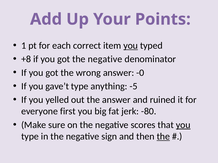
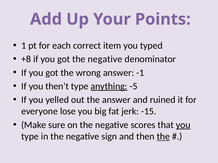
you underline: present -> none (131, 46)
-0: -0 -> -1 (140, 73)
gave’t: gave’t -> then’t (57, 86)
anything underline: none -> present (109, 86)
first: first -> lose (68, 112)
-80: -80 -> -15 (149, 112)
